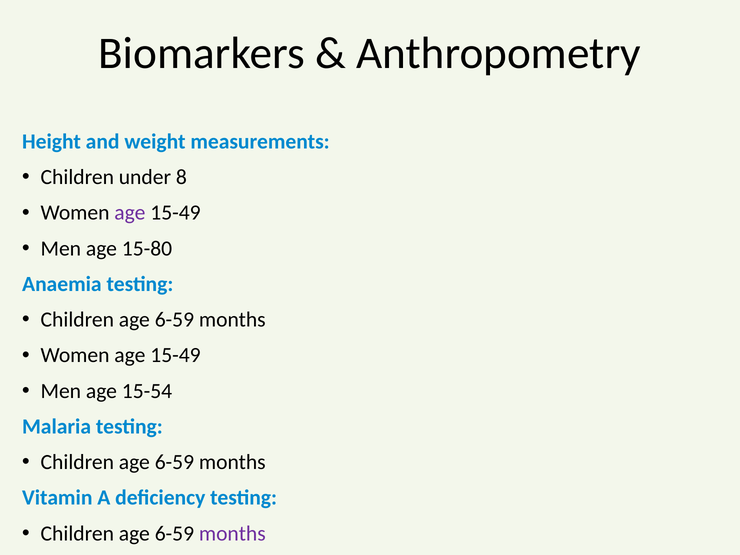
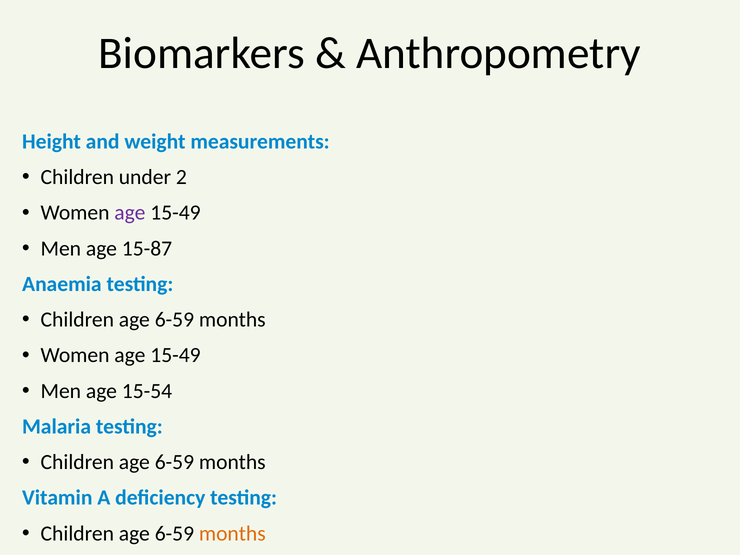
8: 8 -> 2 (181, 177)
15-80: 15-80 -> 15-87 (147, 248)
months colour: purple -> orange (232, 533)
